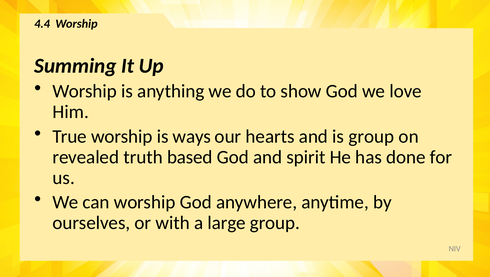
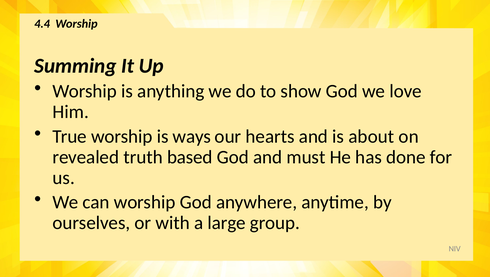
is group: group -> about (371, 136)
spirit: spirit -> must (306, 157)
